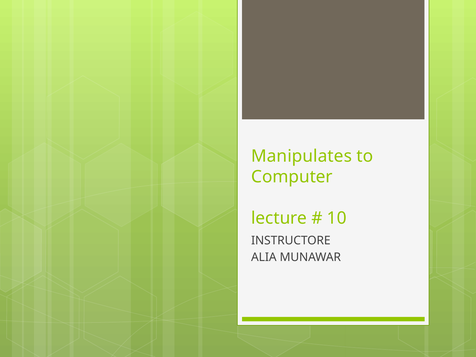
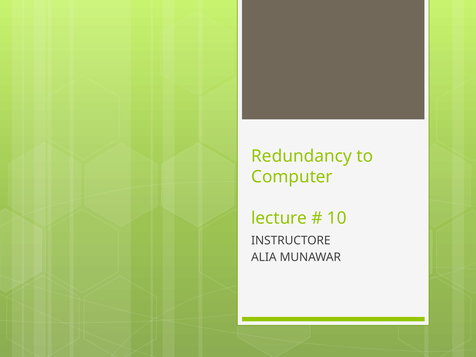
Manipulates: Manipulates -> Redundancy (302, 156)
